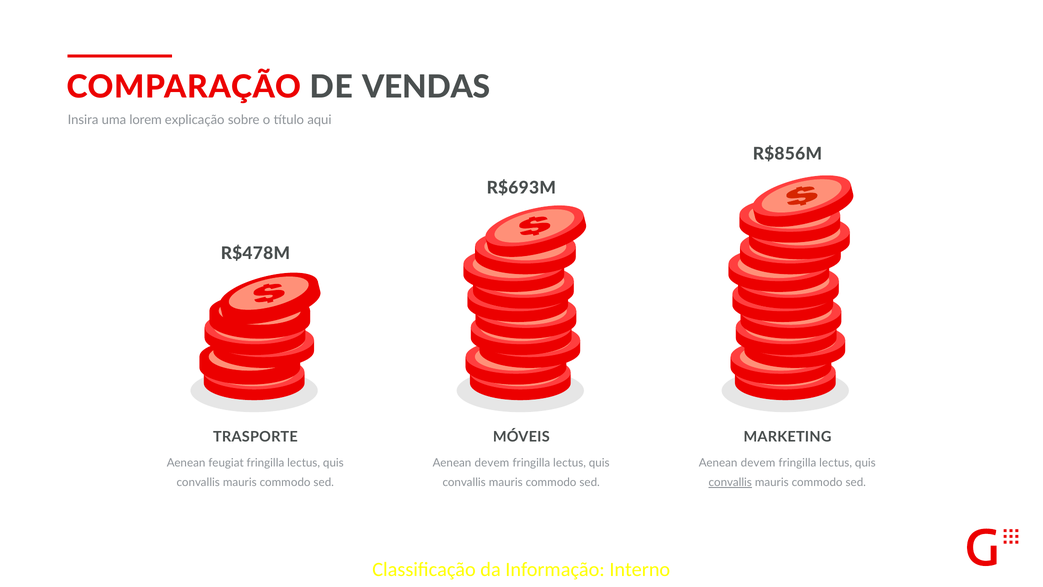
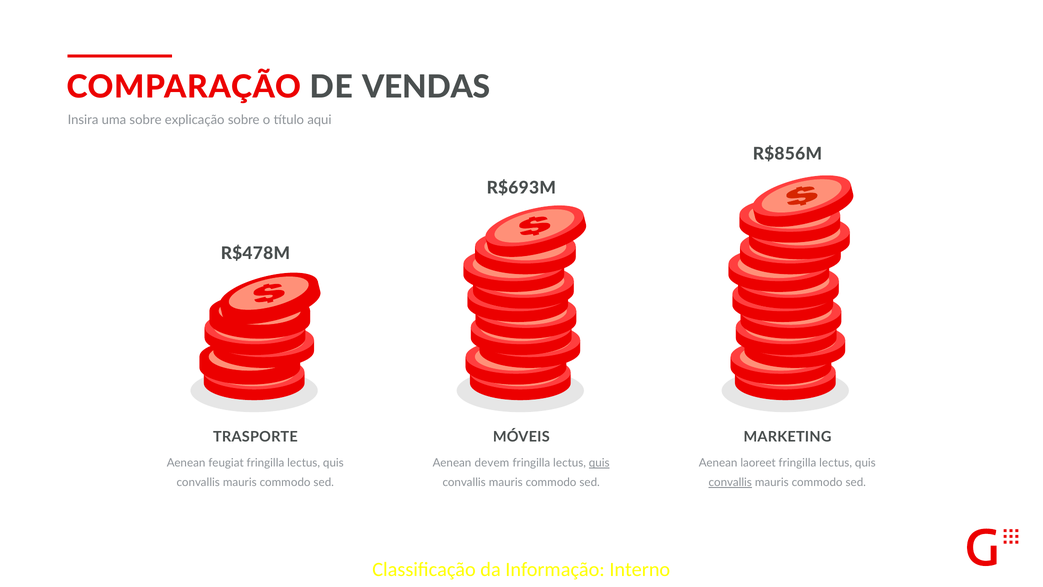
uma lorem: lorem -> sobre (146, 120)
quis underline: none -> present (599, 463)
devem: devem -> laoreet (758, 463)
